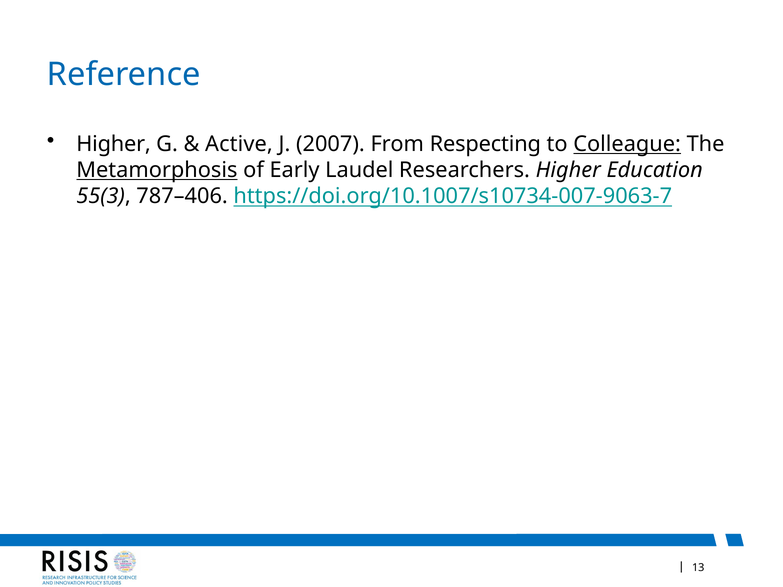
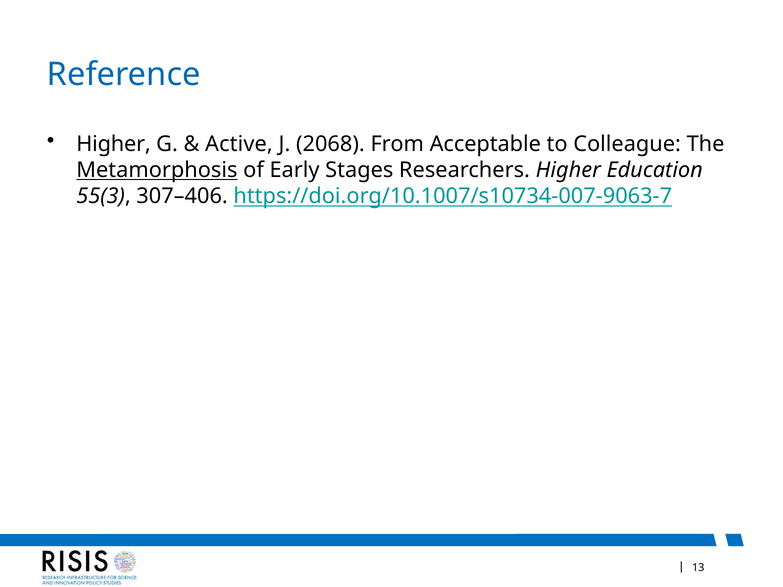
2007: 2007 -> 2068 (330, 144)
Respecting: Respecting -> Acceptable (485, 144)
Colleague underline: present -> none (627, 144)
Laudel: Laudel -> Stages (359, 170)
787–406: 787–406 -> 307–406 (182, 196)
